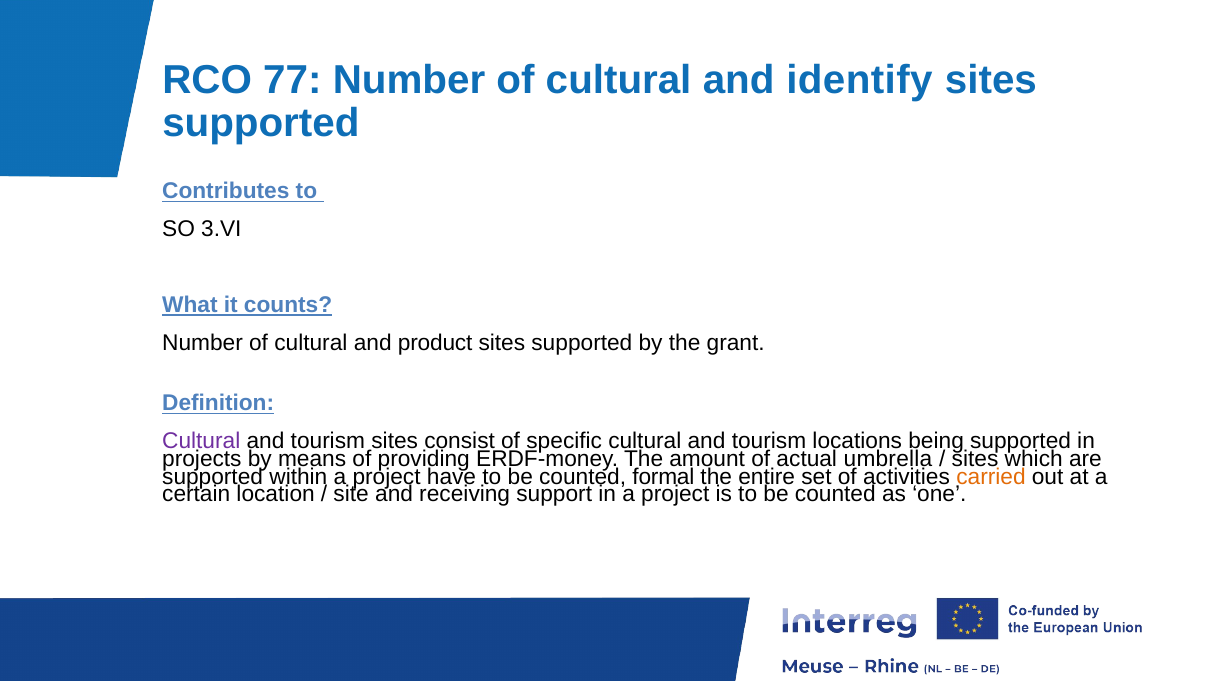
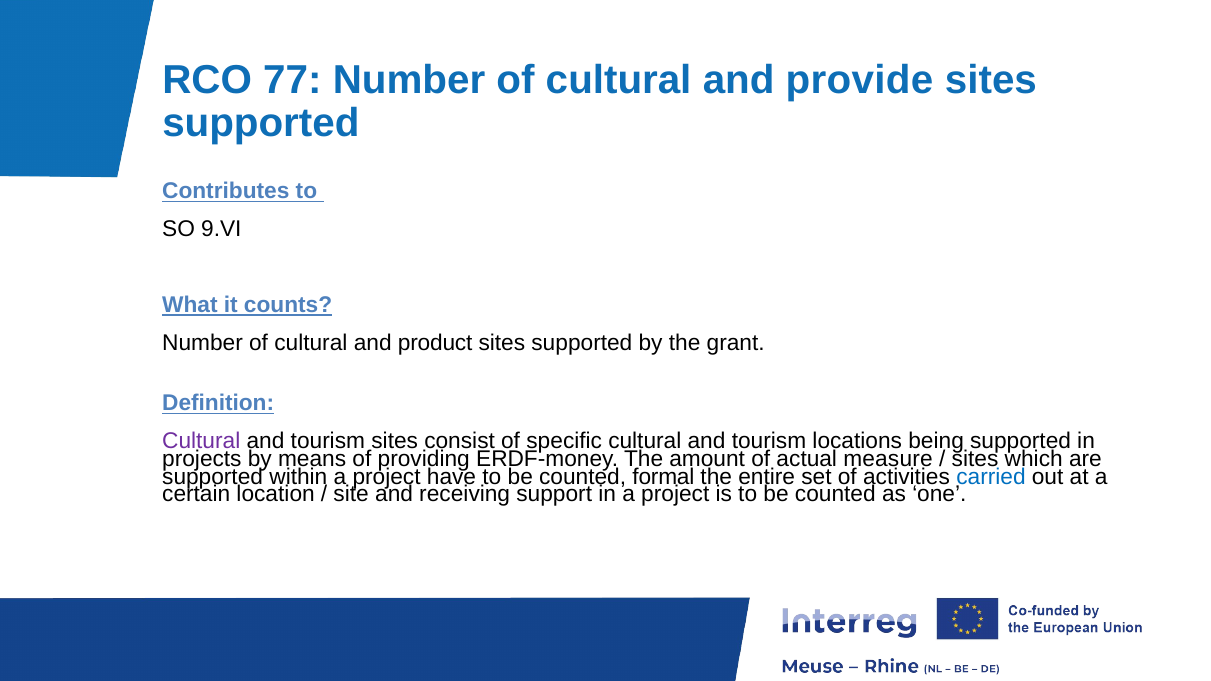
identify: identify -> provide (860, 80)
3.VI: 3.VI -> 9.VI (221, 229)
umbrella: umbrella -> measure (888, 459)
carried colour: orange -> blue (991, 477)
